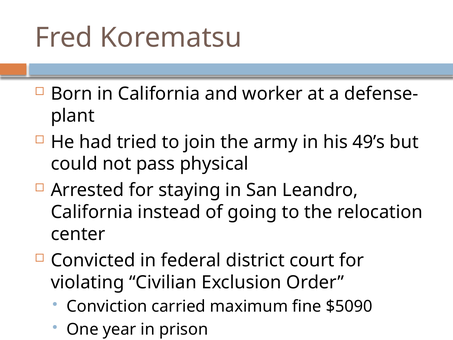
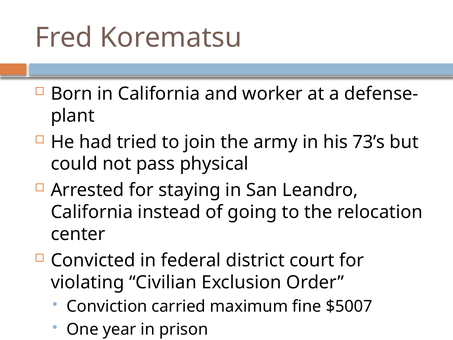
49’s: 49’s -> 73’s (369, 142)
$5090: $5090 -> $5007 (349, 306)
